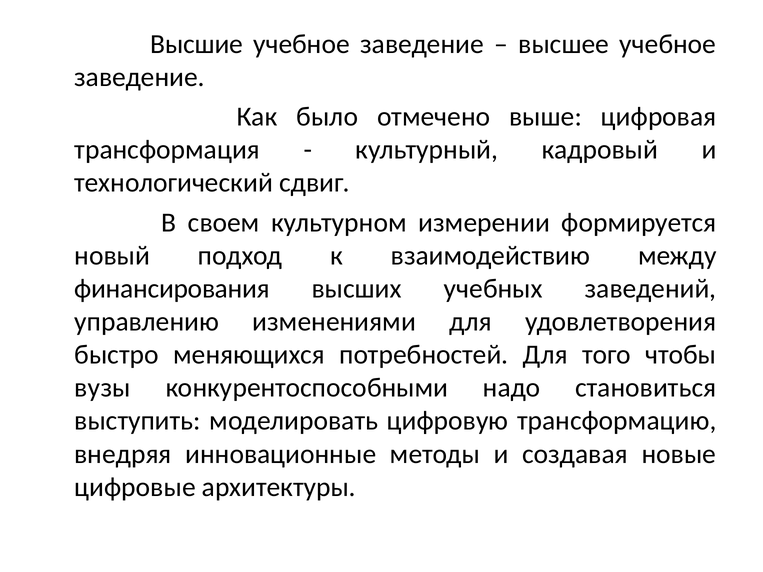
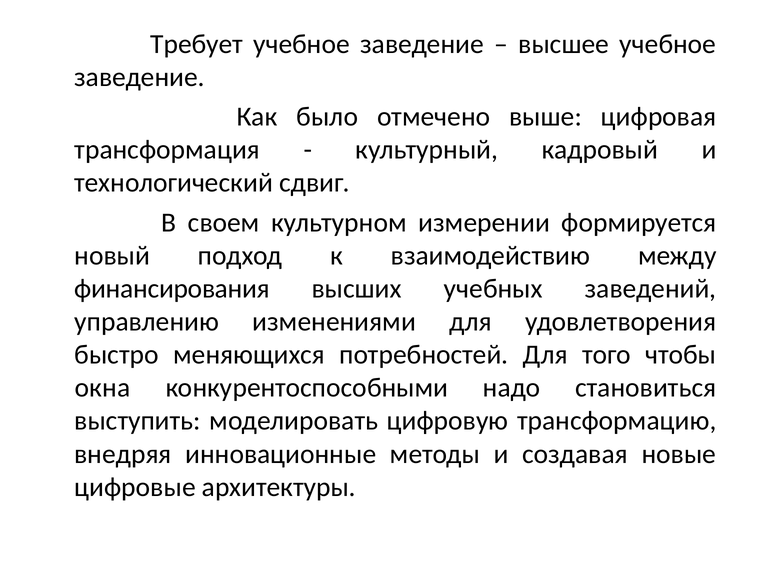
Высшие: Высшие -> Требует (197, 44)
вузы: вузы -> окна (103, 388)
